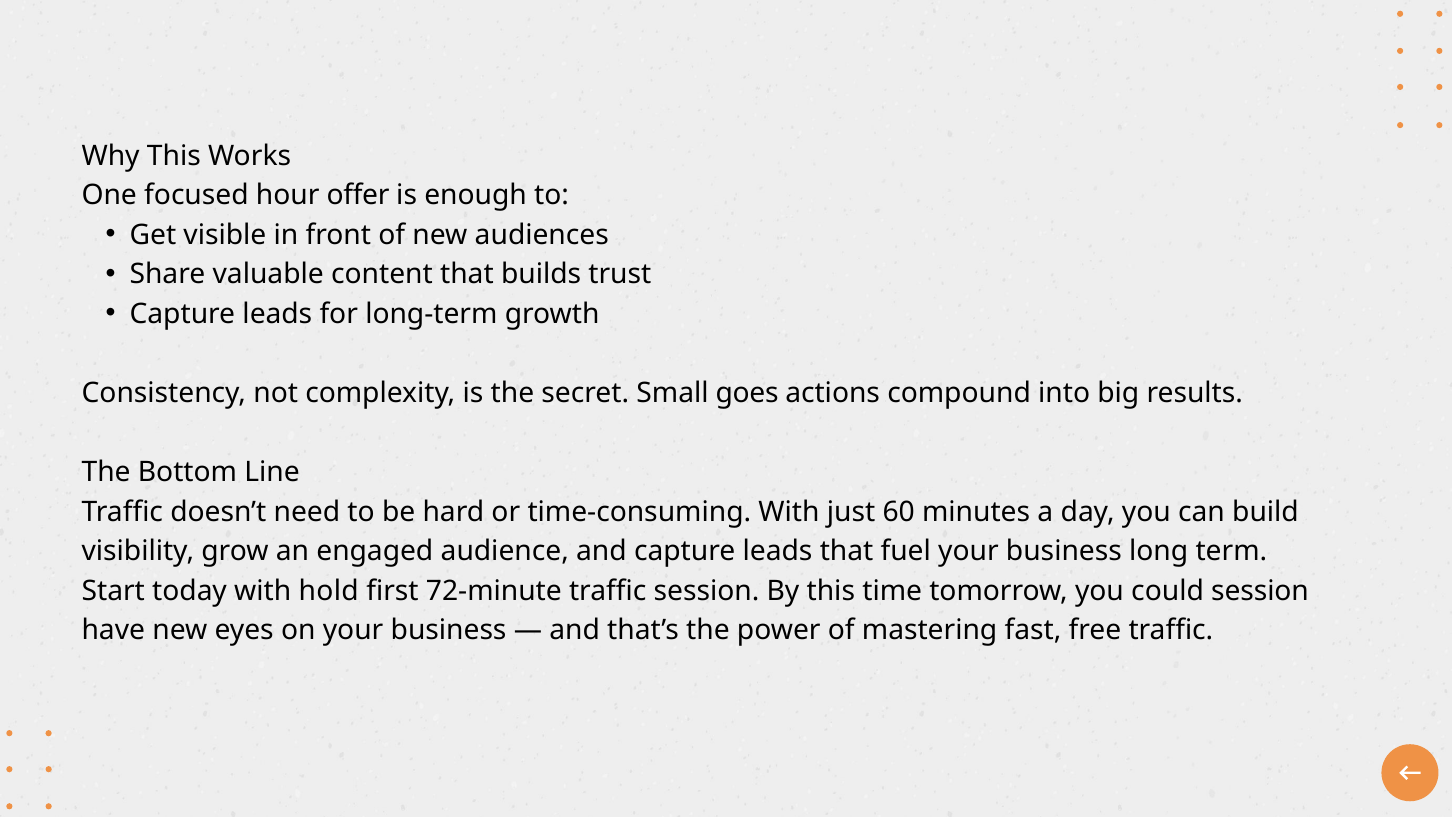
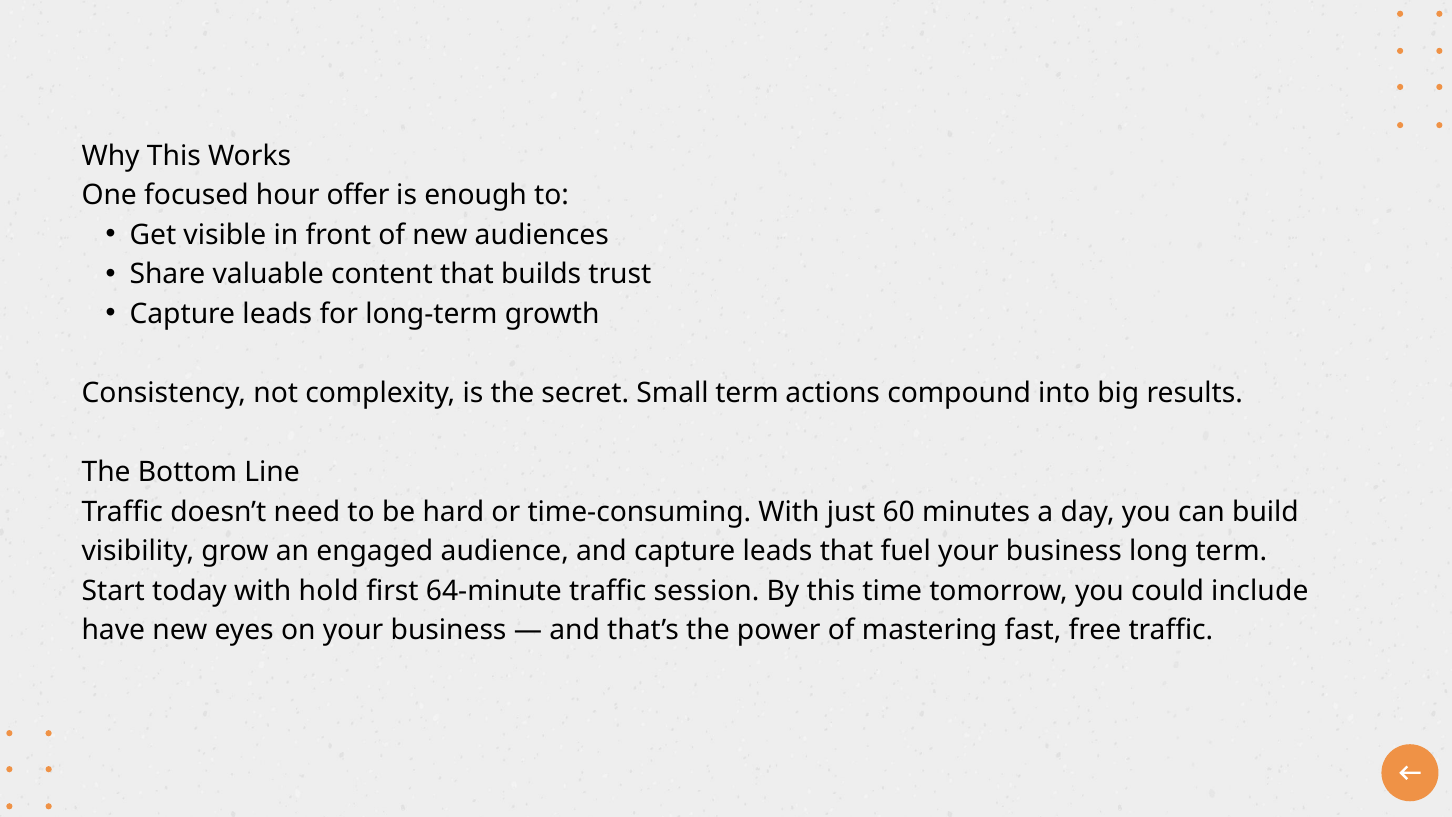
Small goes: goes -> term (747, 393)
72-minute: 72-minute -> 64-minute (494, 591)
could session: session -> include (1260, 591)
